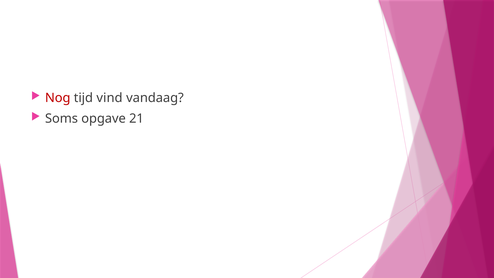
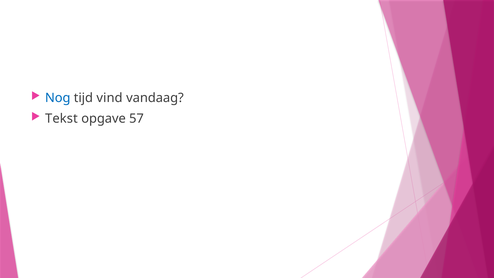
Nog colour: red -> blue (58, 98)
Soms: Soms -> Tekst (61, 119)
21: 21 -> 57 (137, 119)
